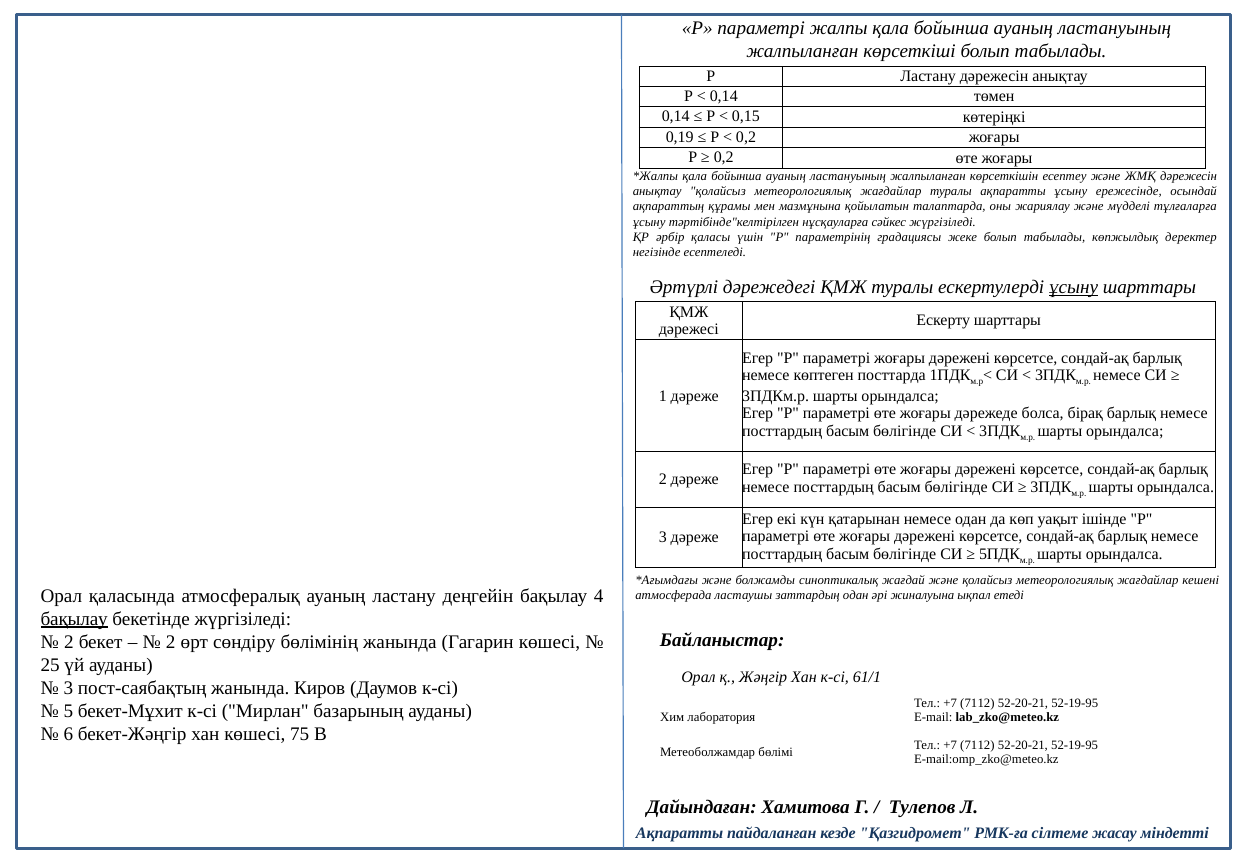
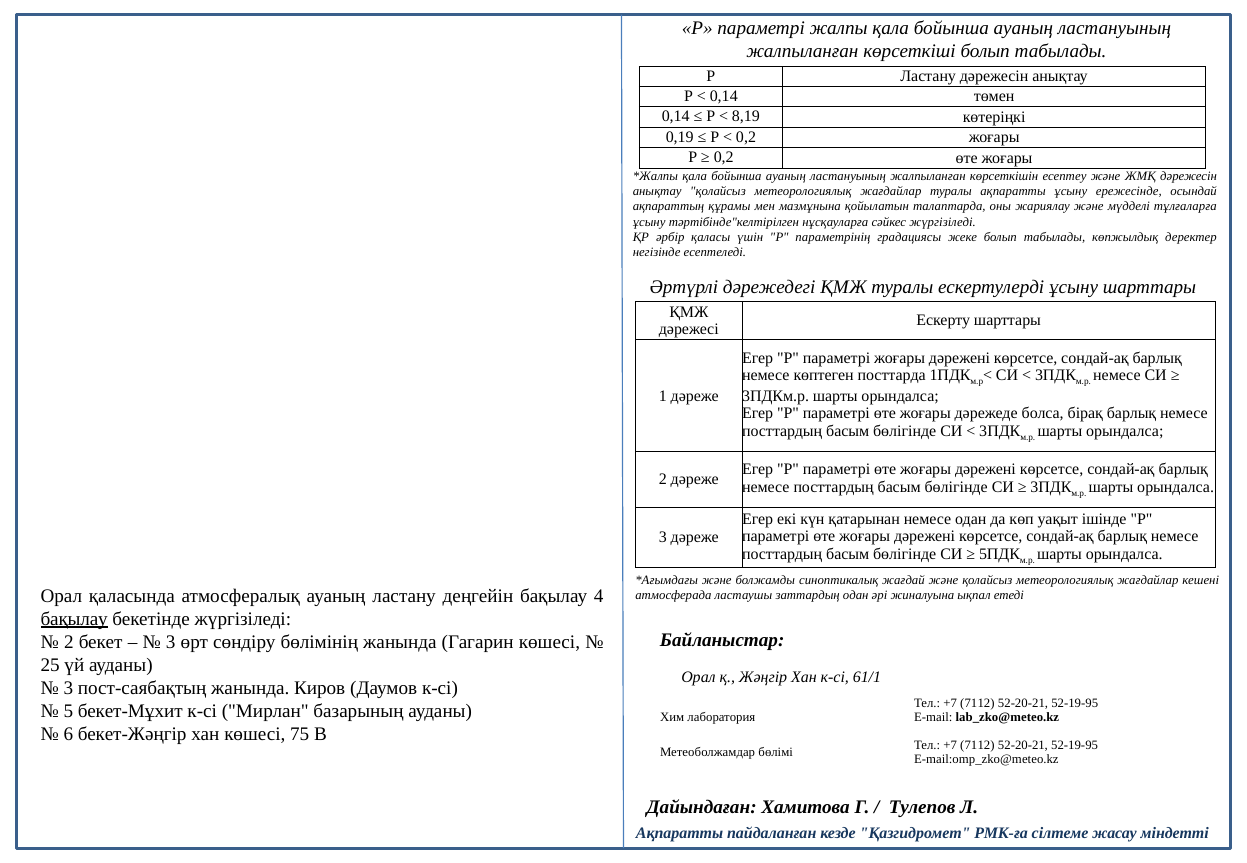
0,15: 0,15 -> 8,19 (746, 117)
ұсыну underline: present -> none (1074, 287)
2: 2 -> 3 (171, 642)
